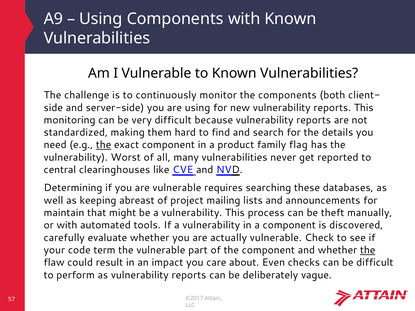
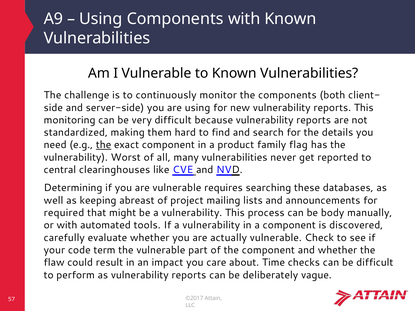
maintain: maintain -> required (64, 213)
theft: theft -> body (333, 213)
the underline: present -> none (368, 250)
Even: Even -> Time (274, 263)
